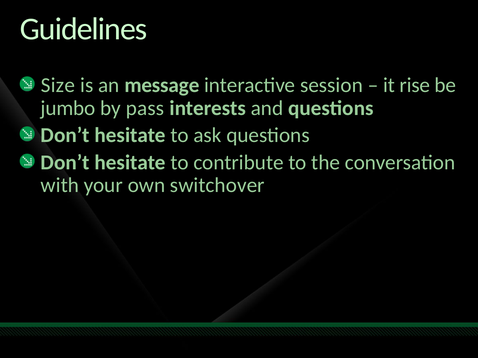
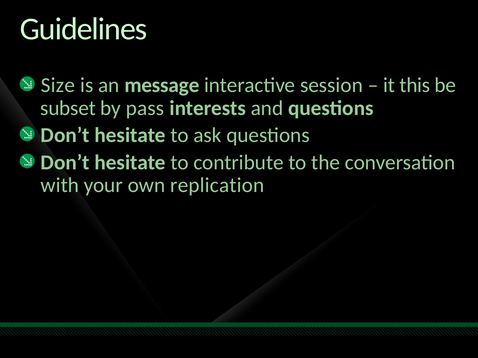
rise: rise -> this (415, 85)
jumbo: jumbo -> subset (68, 108)
switchover: switchover -> replication (217, 186)
